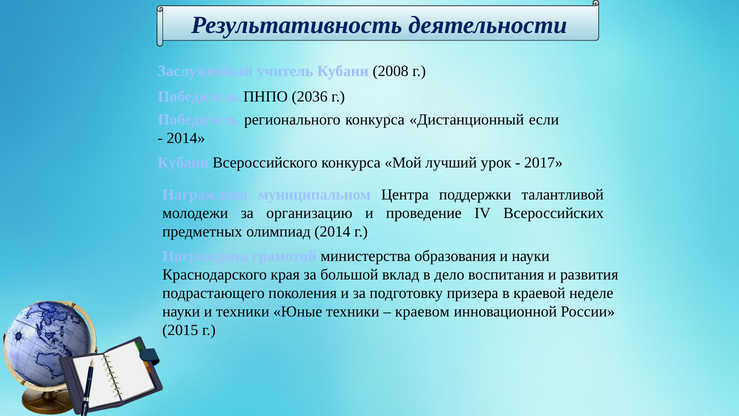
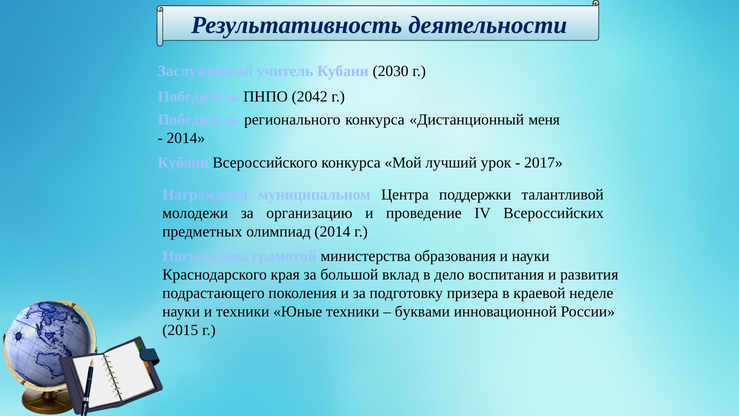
2008: 2008 -> 2030 (391, 71)
2036: 2036 -> 2042 (310, 96)
если: если -> меня (544, 120)
краевом: краевом -> буквами (422, 311)
